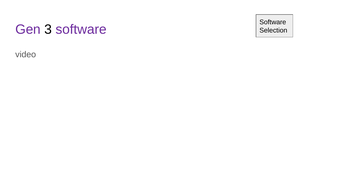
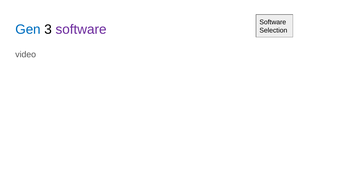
Gen colour: purple -> blue (28, 29)
